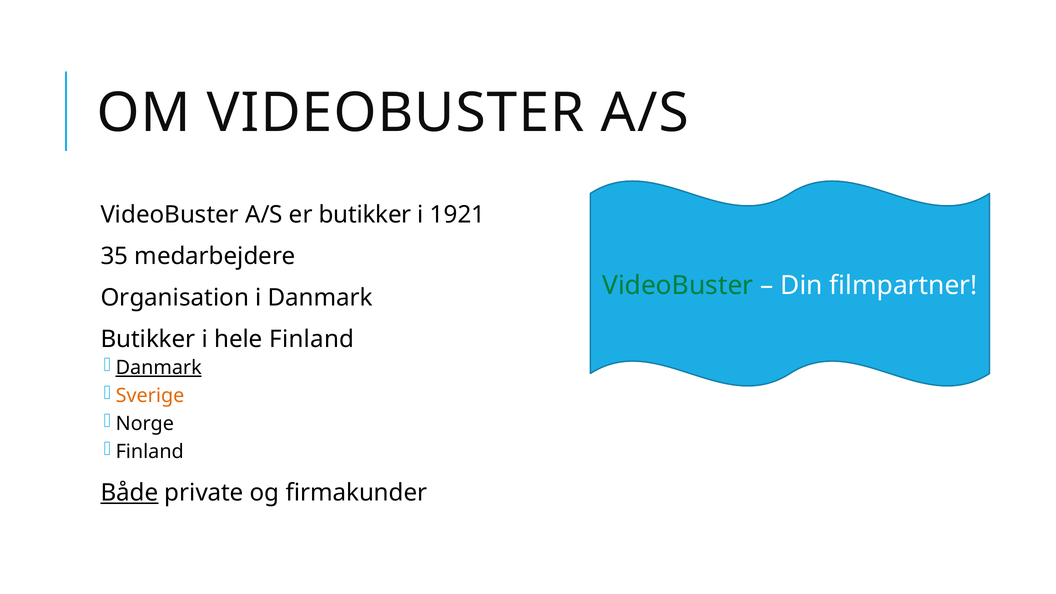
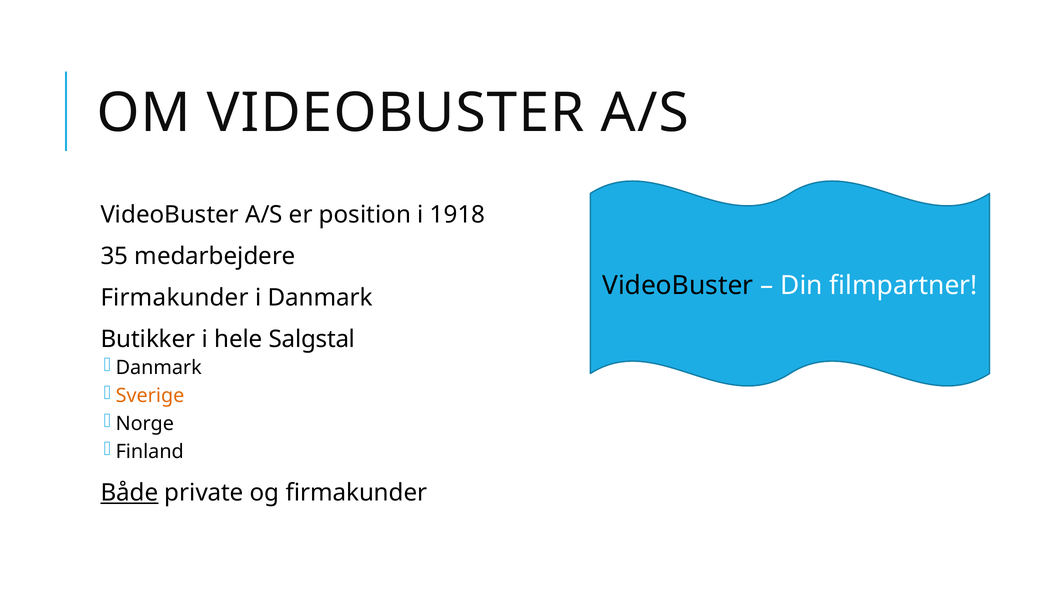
er butikker: butikker -> position (365, 215)
1921: 1921 -> 1918 (458, 215)
VideoBuster colour: green -> black (678, 285)
Organisation: Organisation -> Firmakunder (175, 298)
hele Finland: Finland -> Salgstal (312, 339)
Danmark underline: present -> none (159, 368)
